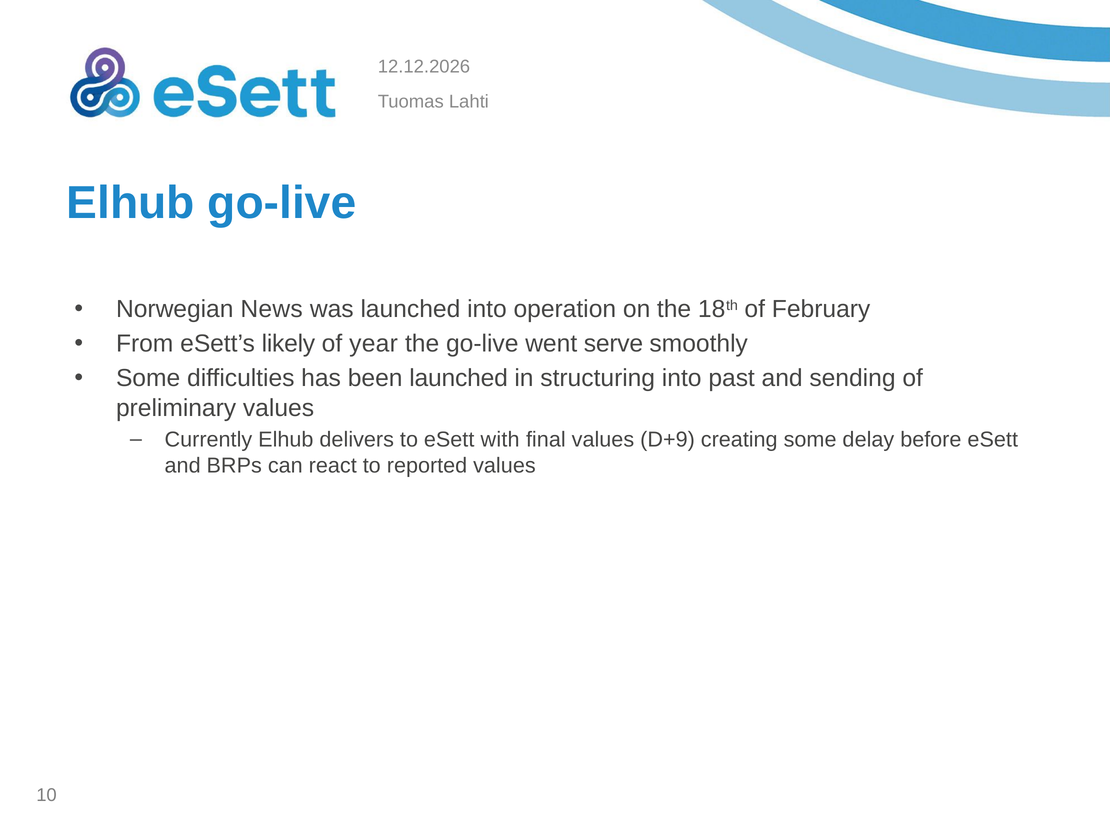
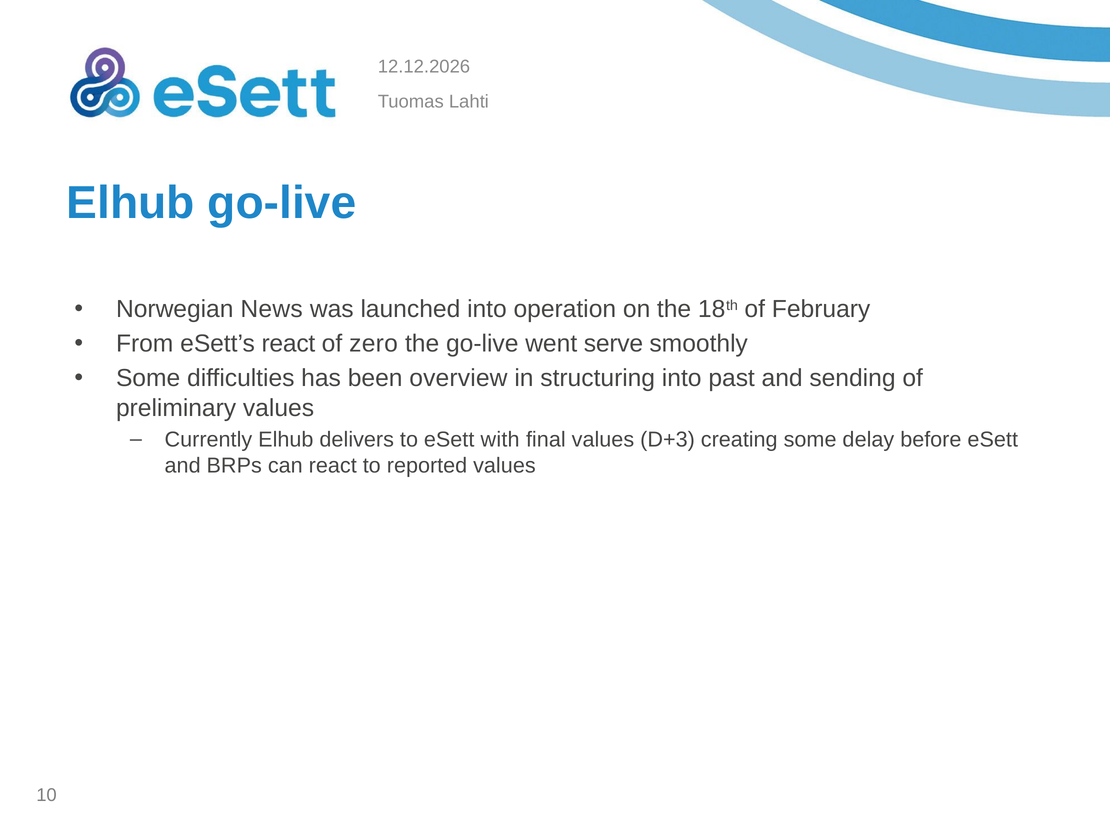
eSett’s likely: likely -> react (288, 344)
year: year -> zero (374, 344)
been launched: launched -> overview (458, 379)
D+9: D+9 -> D+3 (668, 440)
